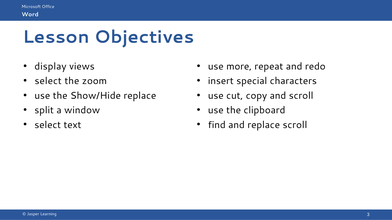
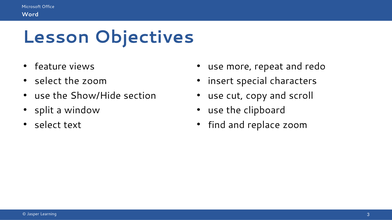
display: display -> feature (51, 66)
Show/Hide replace: replace -> section (140, 96)
replace scroll: scroll -> zoom (295, 125)
